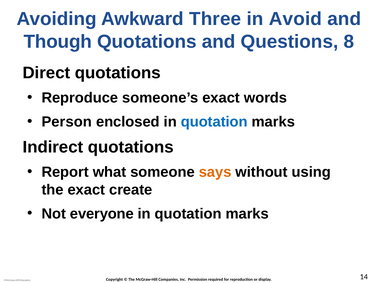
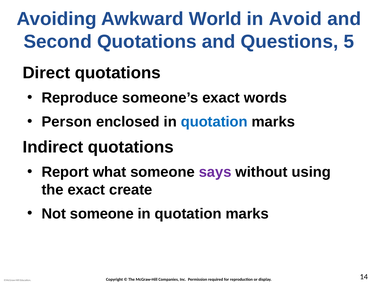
Three: Three -> World (215, 19)
Though: Though -> Second (58, 42)
8: 8 -> 5 (349, 42)
says colour: orange -> purple (215, 172)
Not everyone: everyone -> someone (102, 214)
